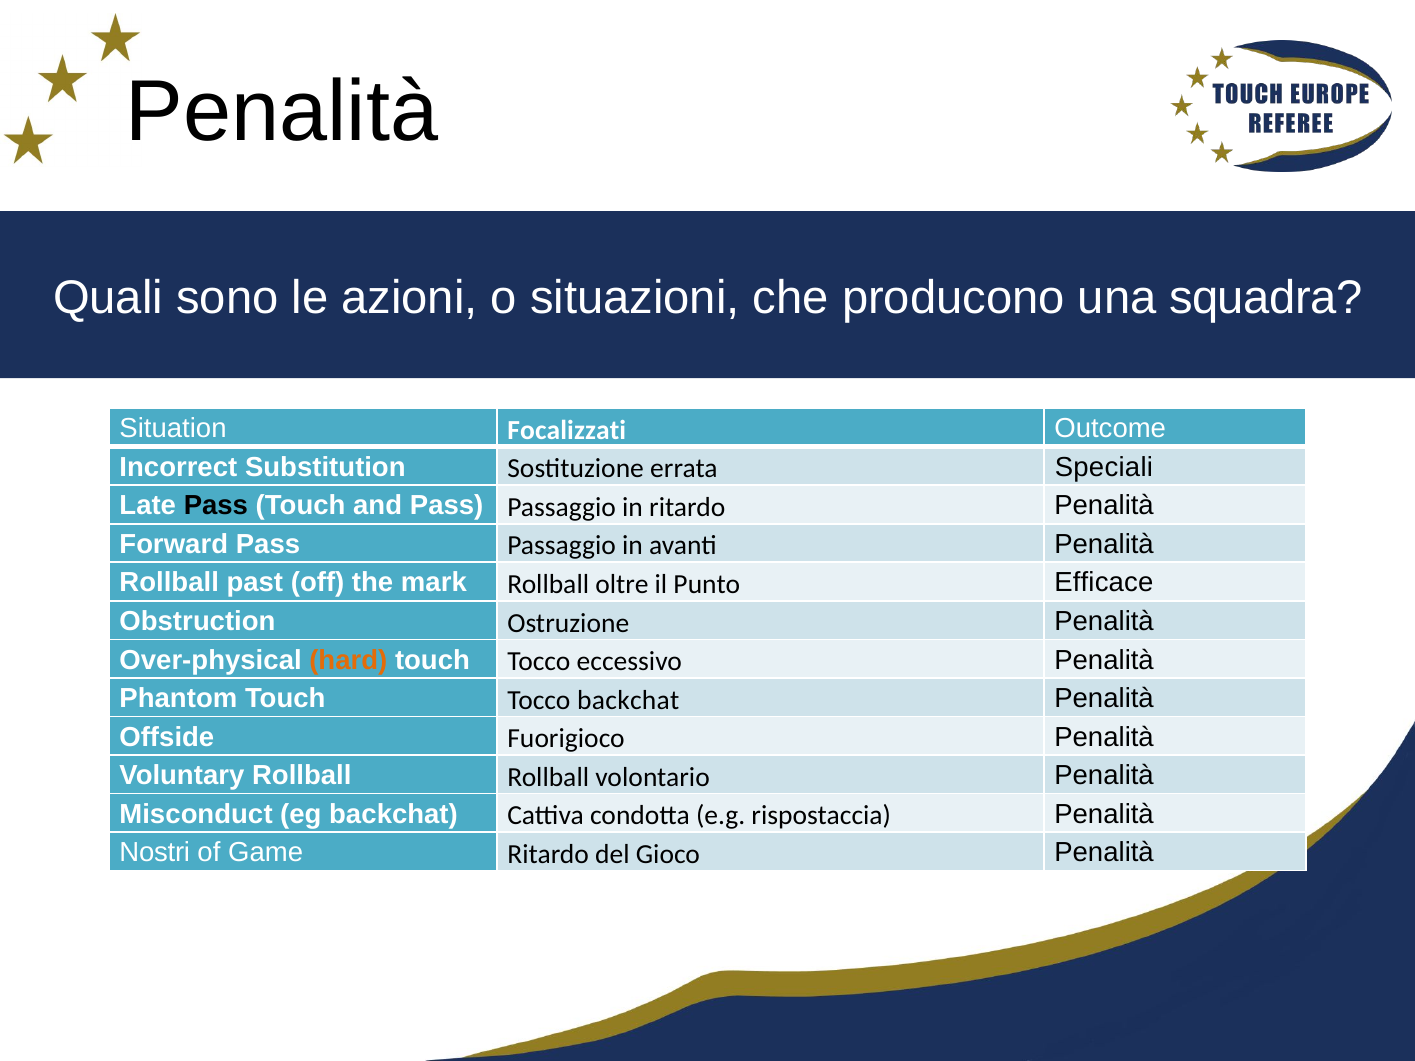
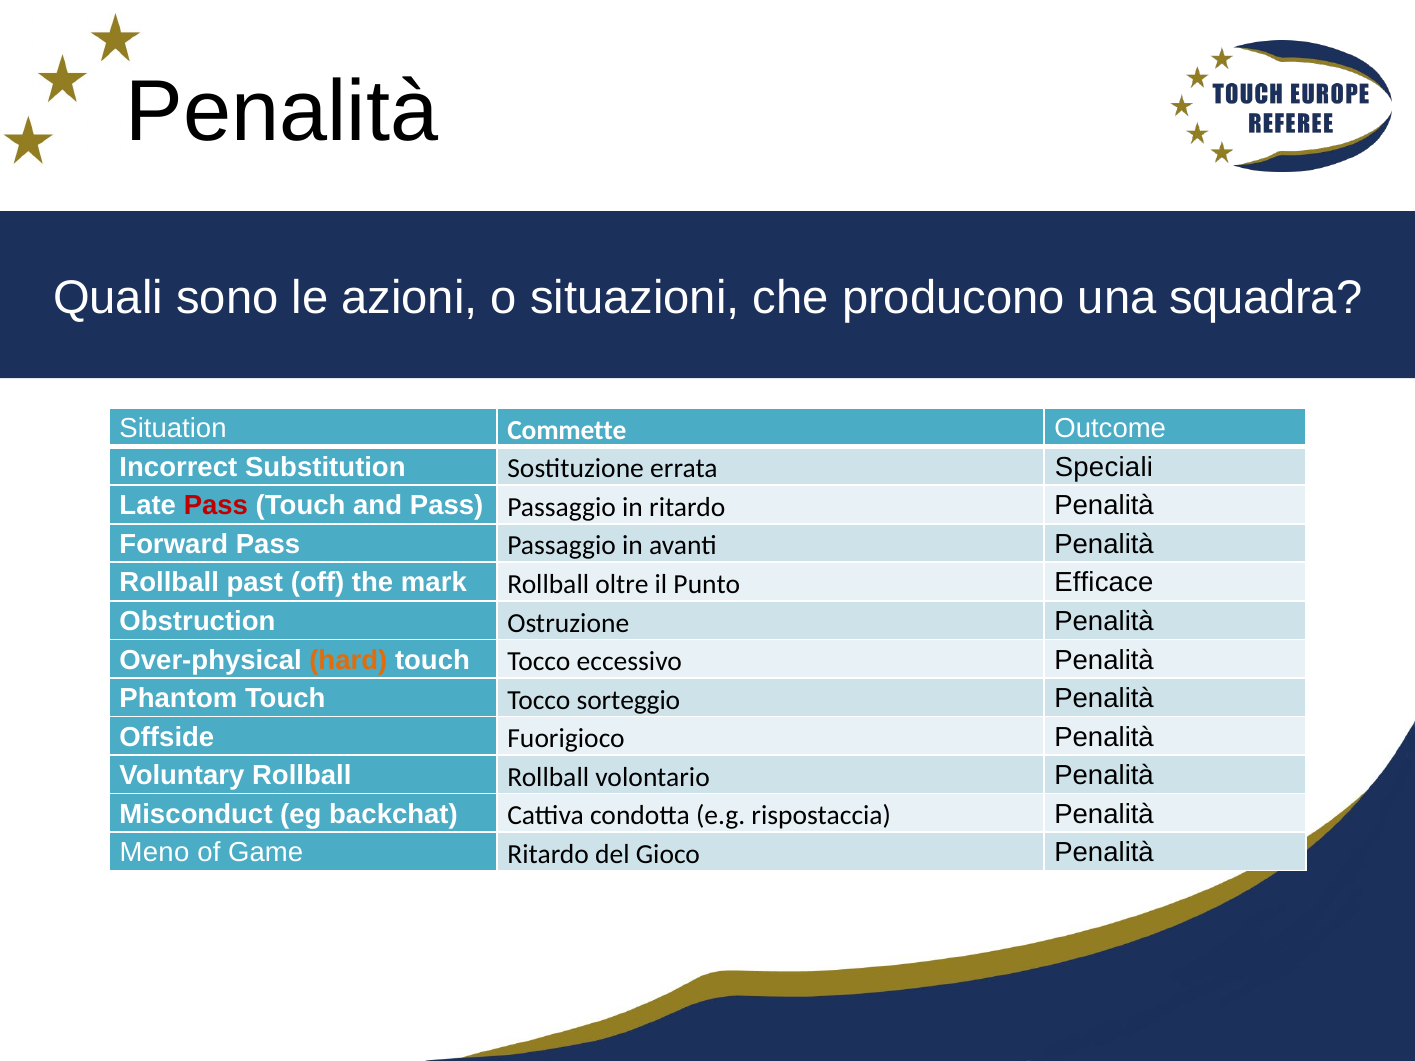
Focalizzati: Focalizzati -> Commette (567, 430)
Pass colour: black -> red (216, 506)
Tocco backchat: backchat -> sorteggio (628, 700)
Nostri: Nostri -> Meno (155, 853)
